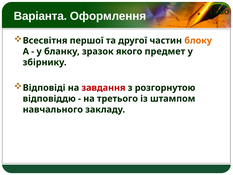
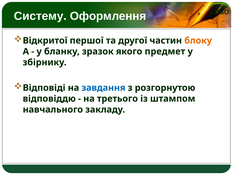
Варіанта: Варіанта -> Систему (40, 16)
Всесвітня: Всесвітня -> Відкритої (45, 40)
завдання colour: red -> blue (103, 88)
